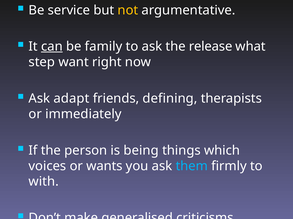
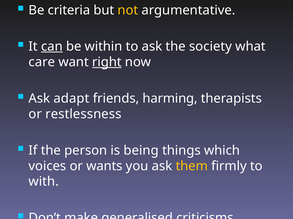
service: service -> criteria (69, 10)
family: family -> within (104, 47)
release: release -> society (210, 47)
step: step -> care (42, 62)
right underline: none -> present (107, 62)
defining: defining -> harming (170, 99)
immediately: immediately -> restlessness (83, 114)
them colour: light blue -> yellow (192, 167)
